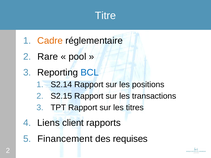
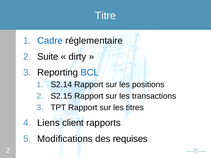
Cadre colour: orange -> blue (50, 41)
Rare: Rare -> Suite (48, 57)
pool: pool -> dirty (77, 57)
Financement: Financement -> Modifications (65, 139)
